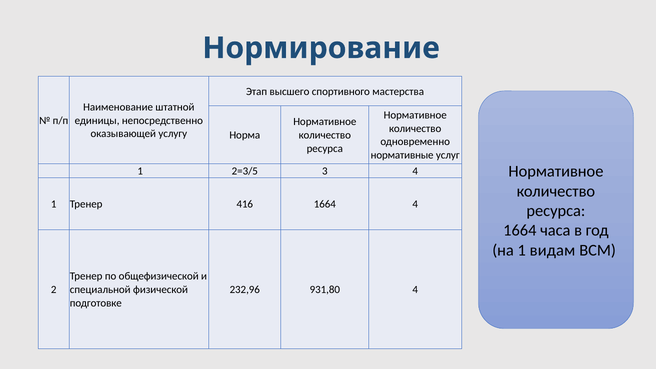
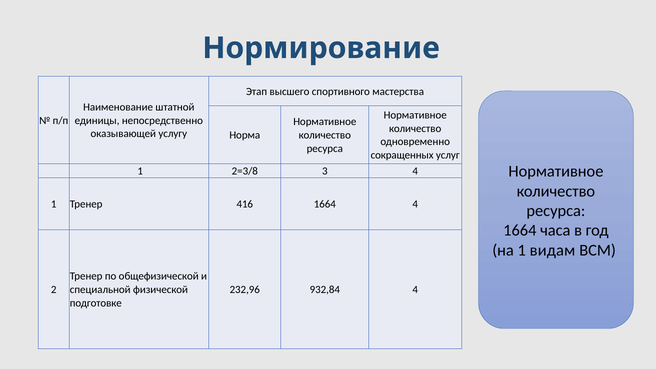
нормативные: нормативные -> сокращенных (402, 155)
2=3/5: 2=3/5 -> 2=3/8 (245, 171)
931,80: 931,80 -> 932,84 (325, 290)
